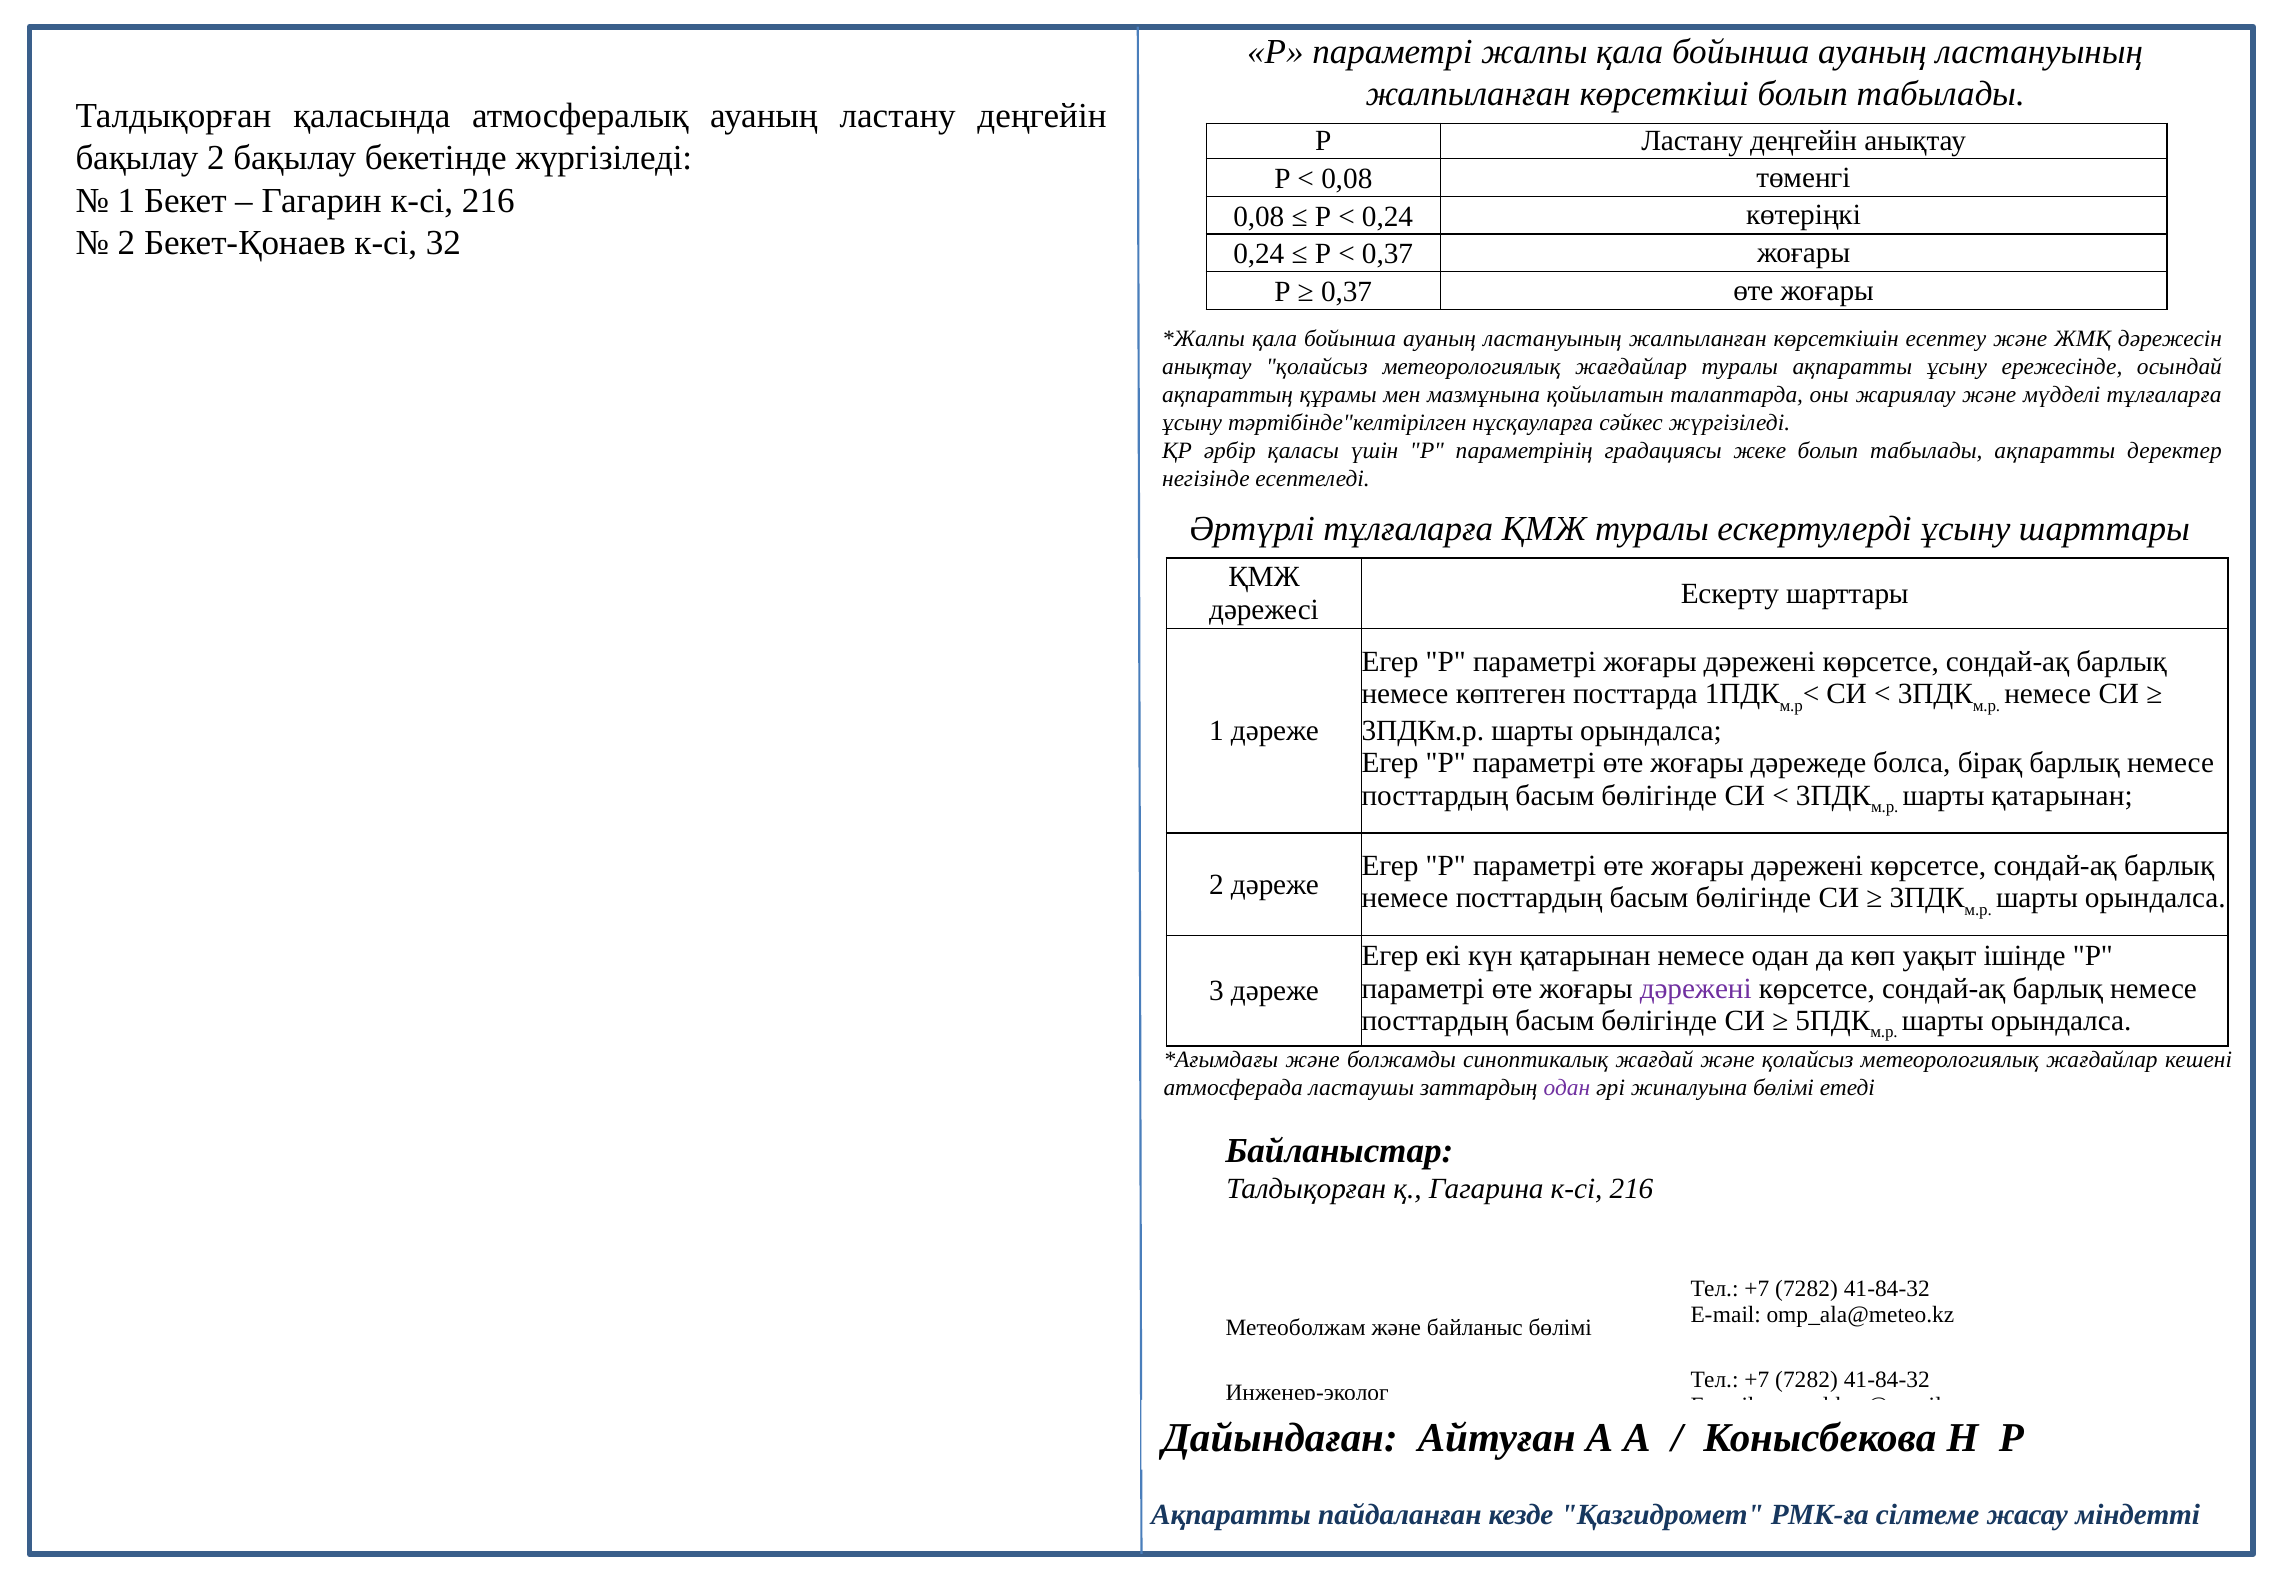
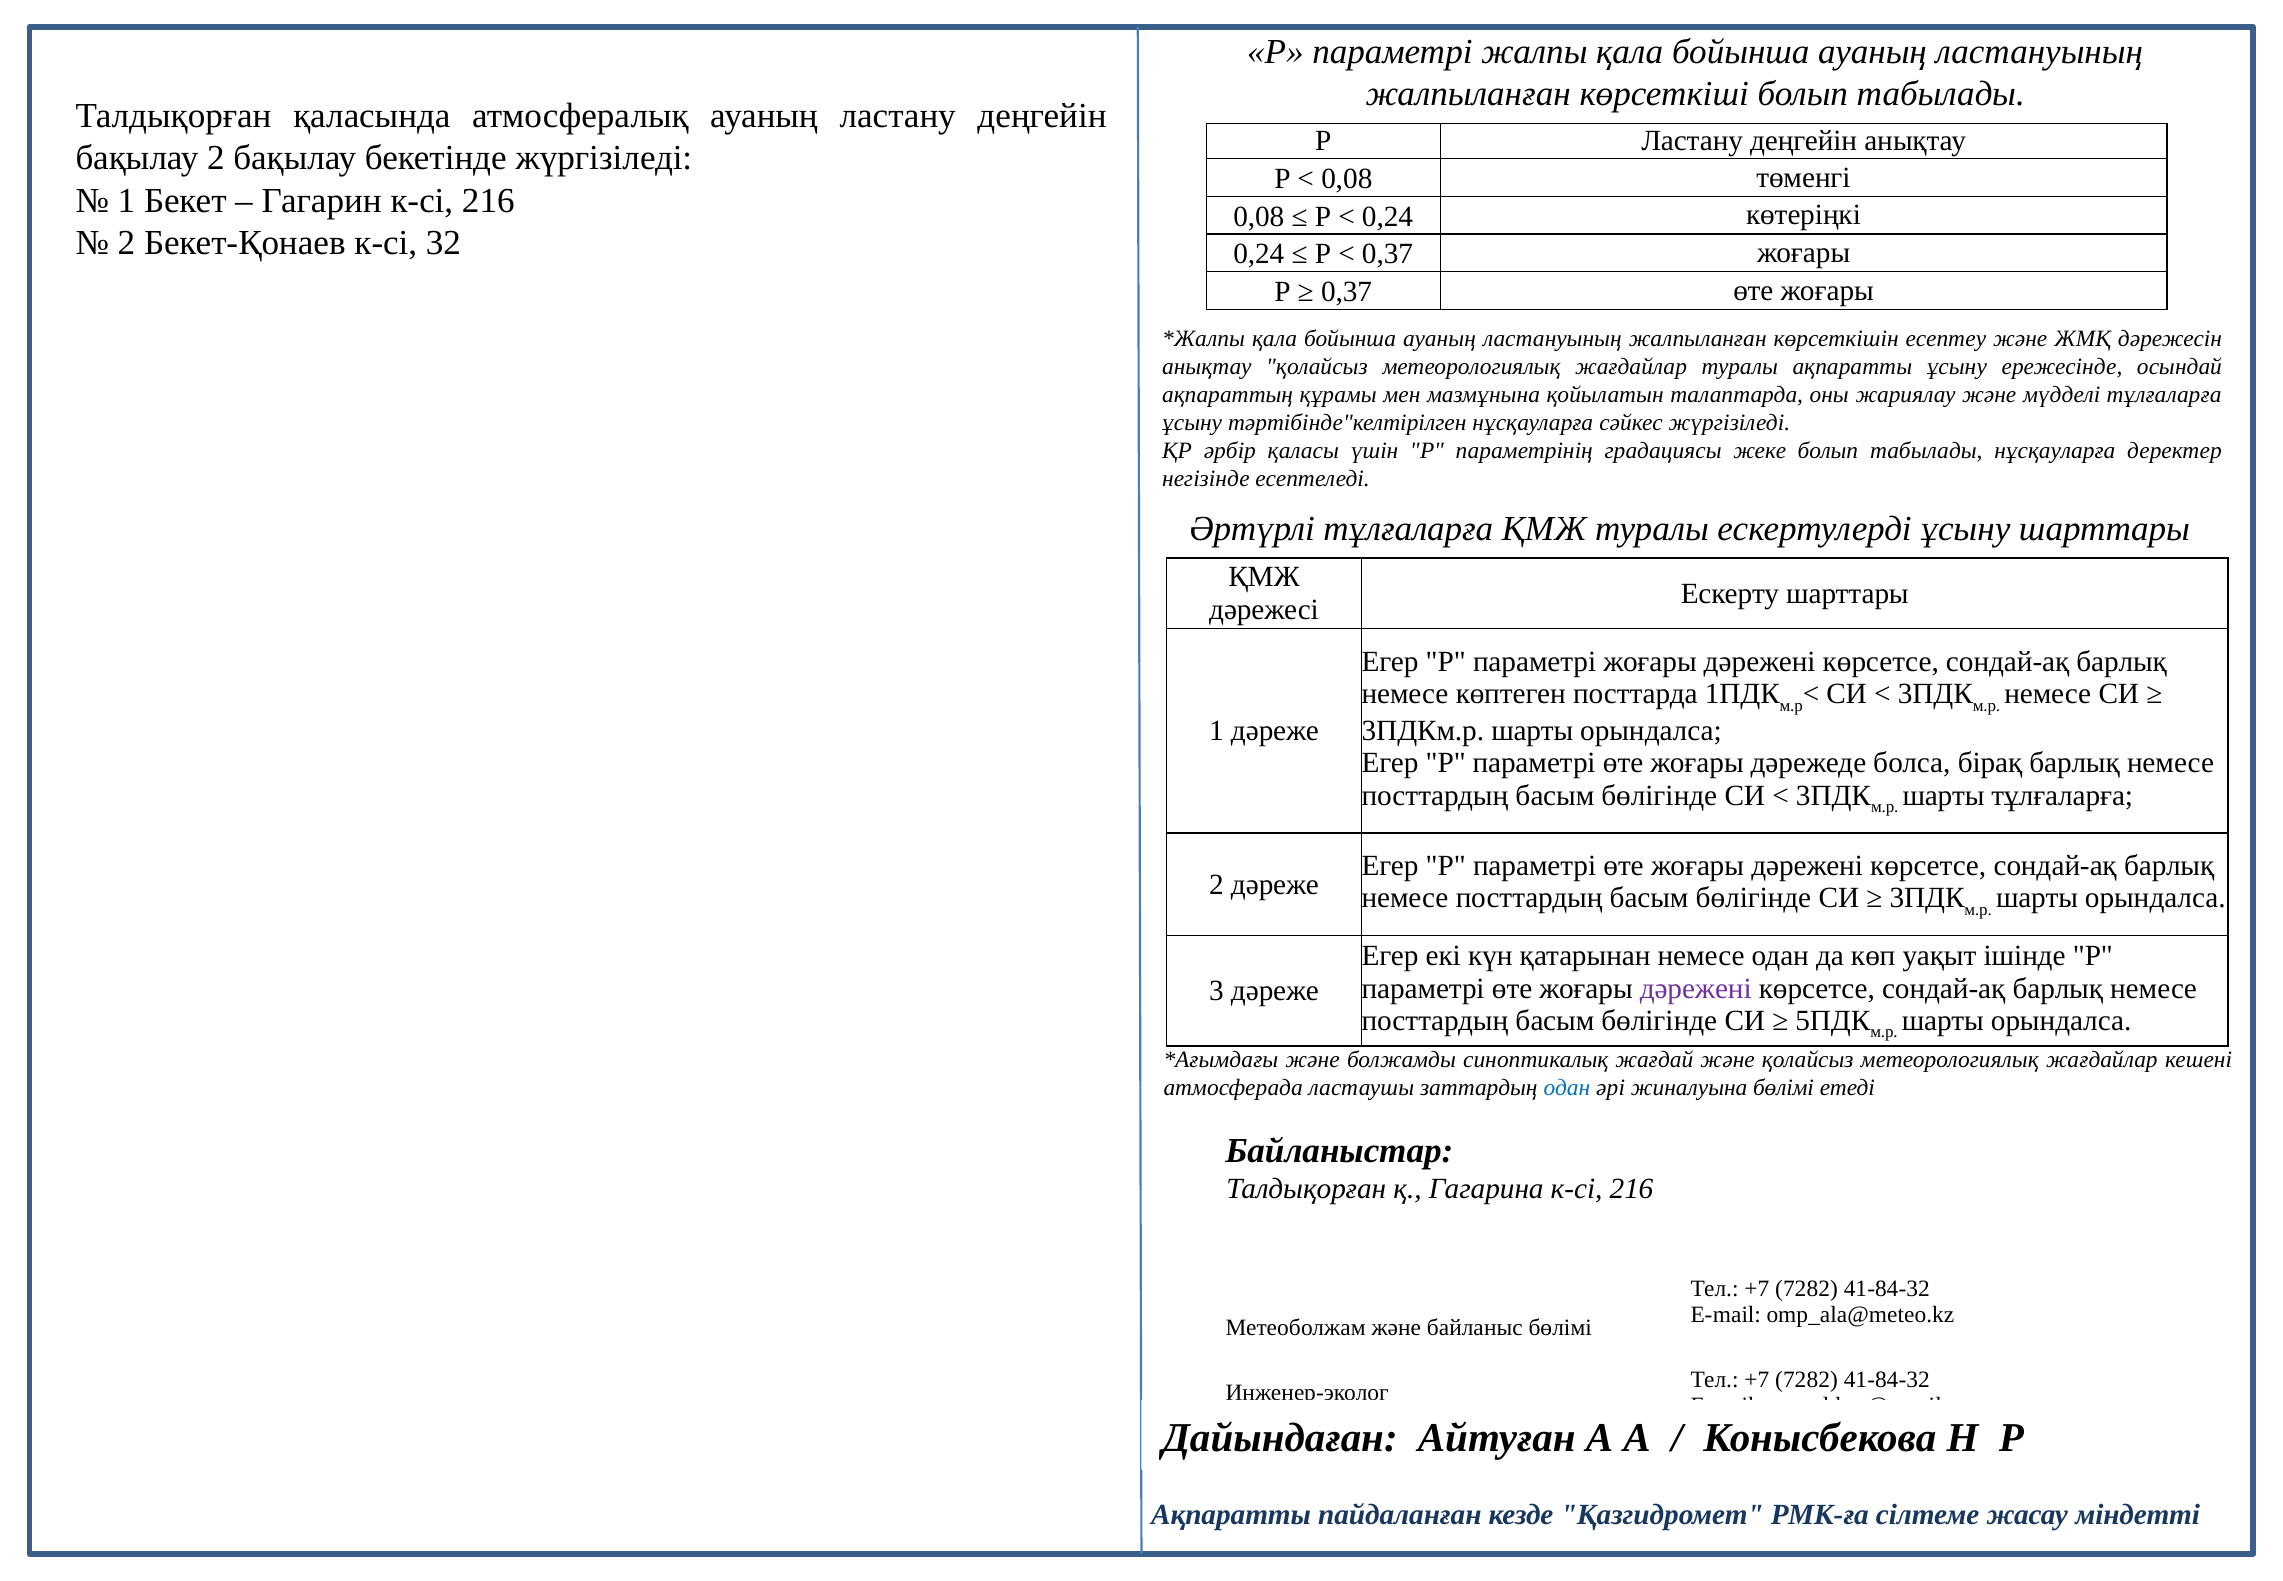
табылады ақпаратты: ақпаратты -> нұсқауларға (2055, 451)
шарты қатарынан: қатарынан -> тұлғаларға (2062, 795)
одан colour: purple -> blue (1567, 1088)
